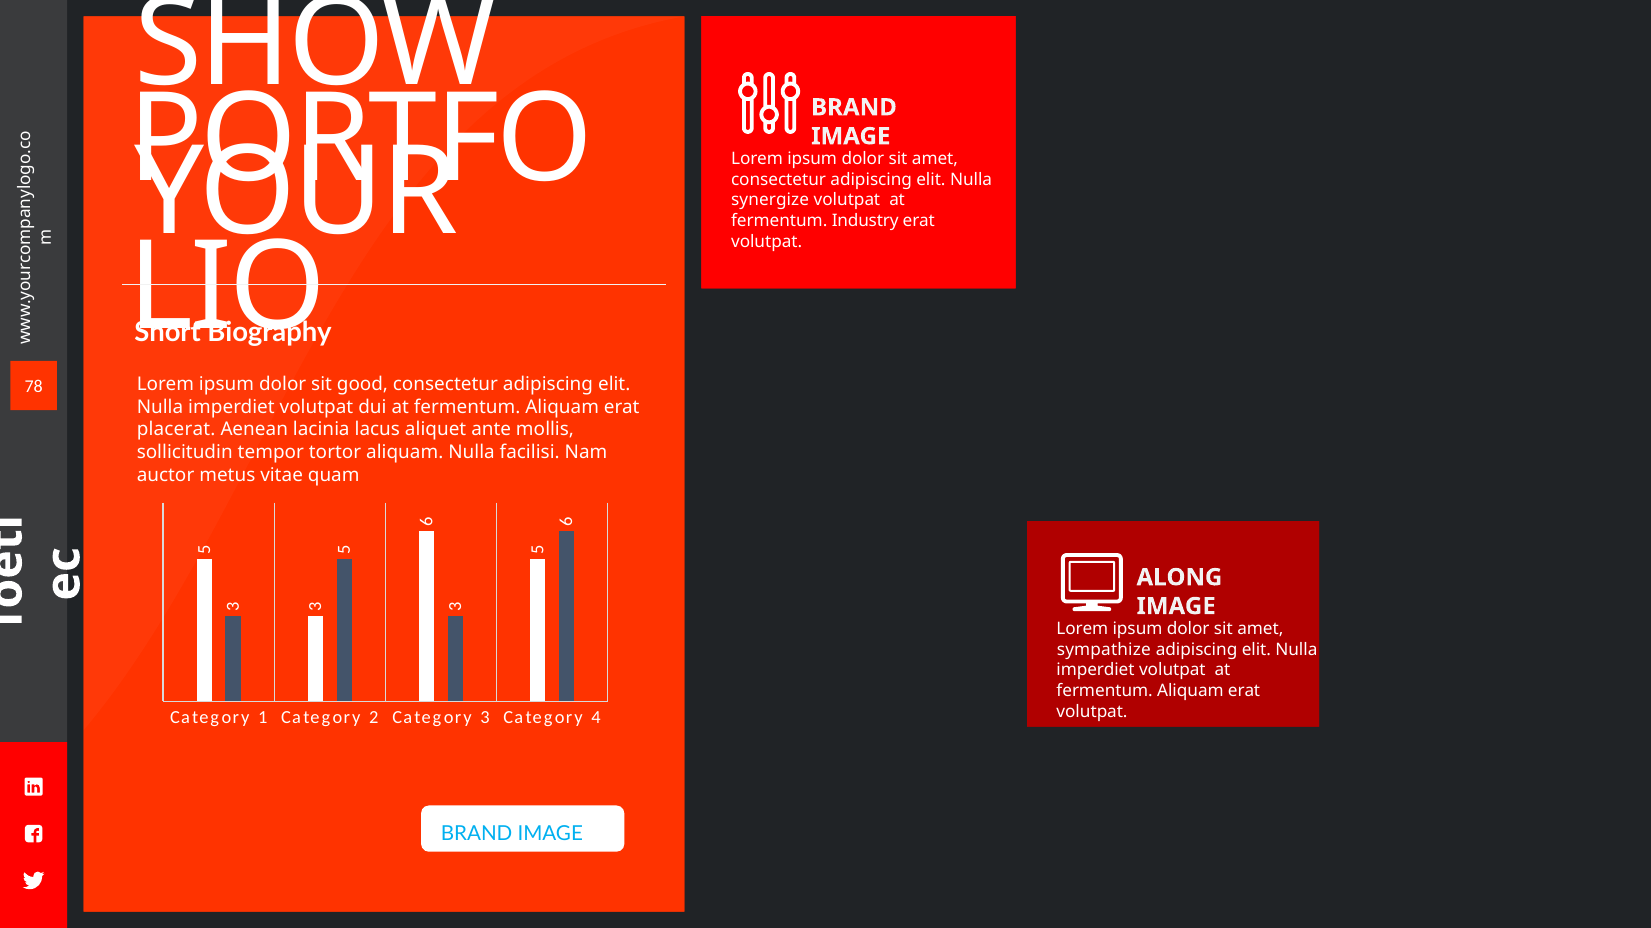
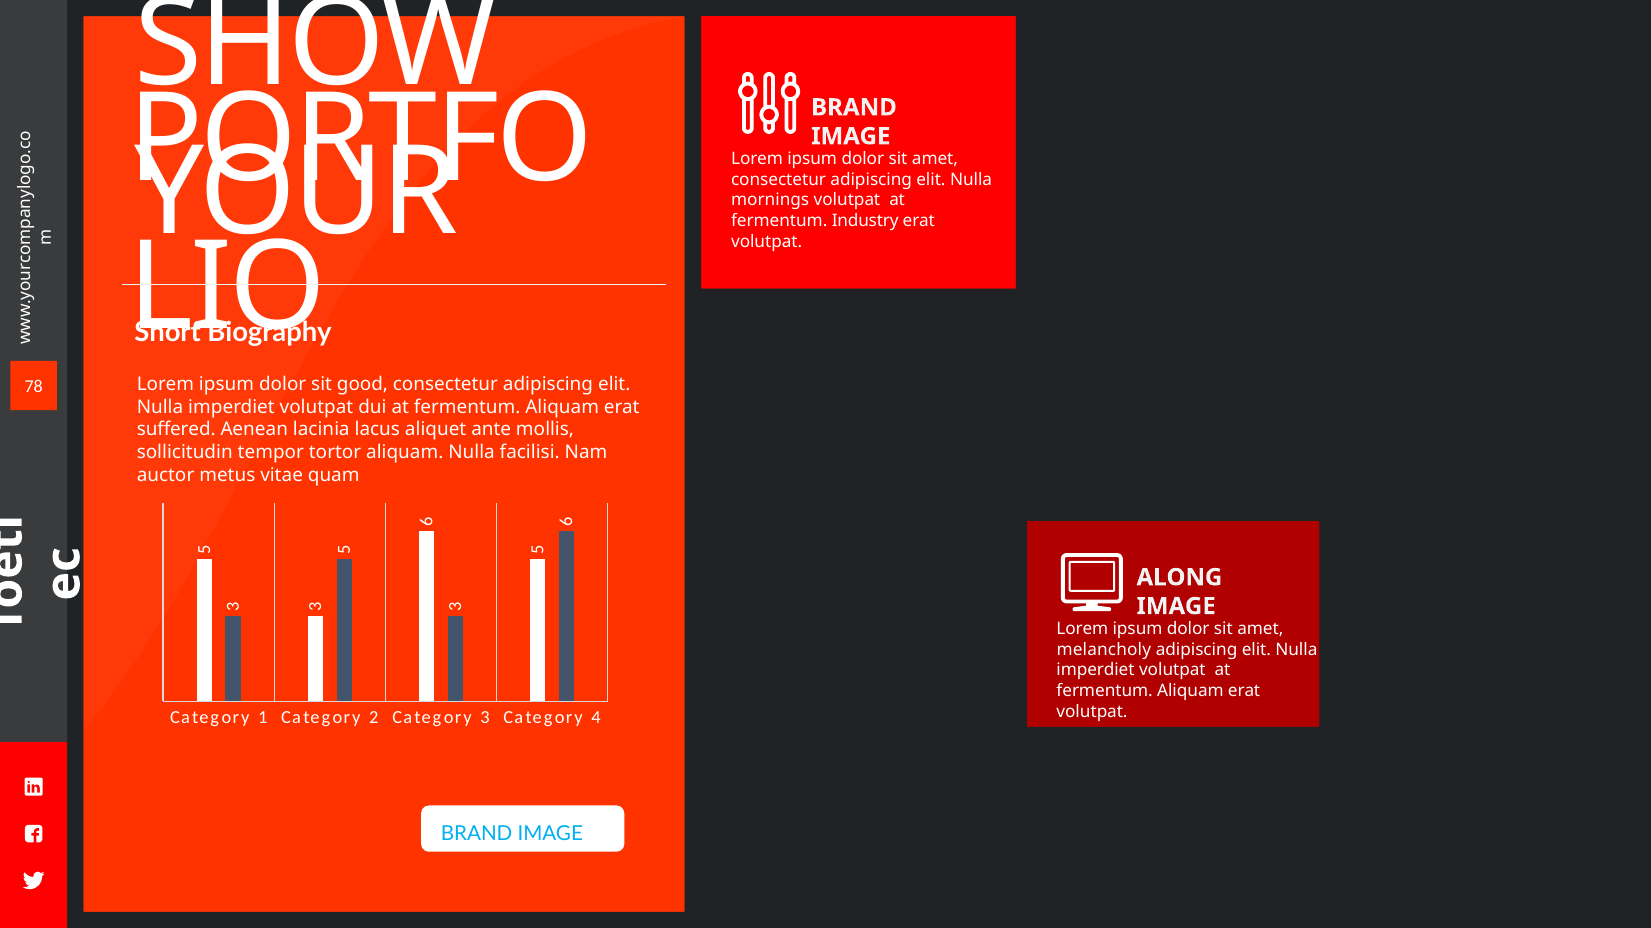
synergize: synergize -> mornings (770, 200)
placerat: placerat -> suffered (176, 430)
sympathize: sympathize -> melancholy (1104, 650)
